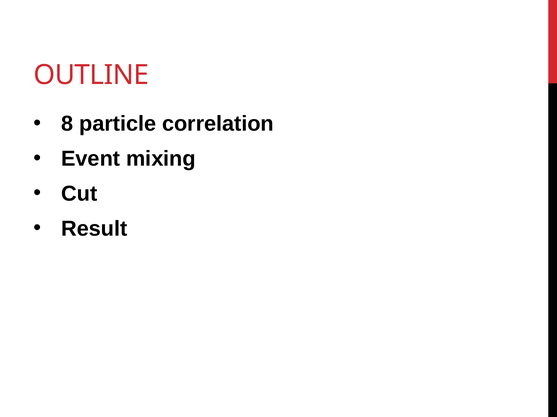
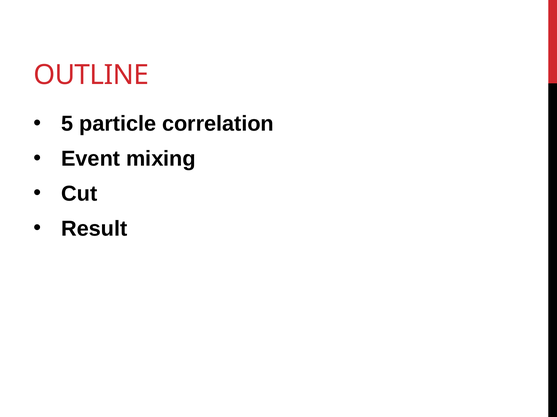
8: 8 -> 5 (67, 124)
